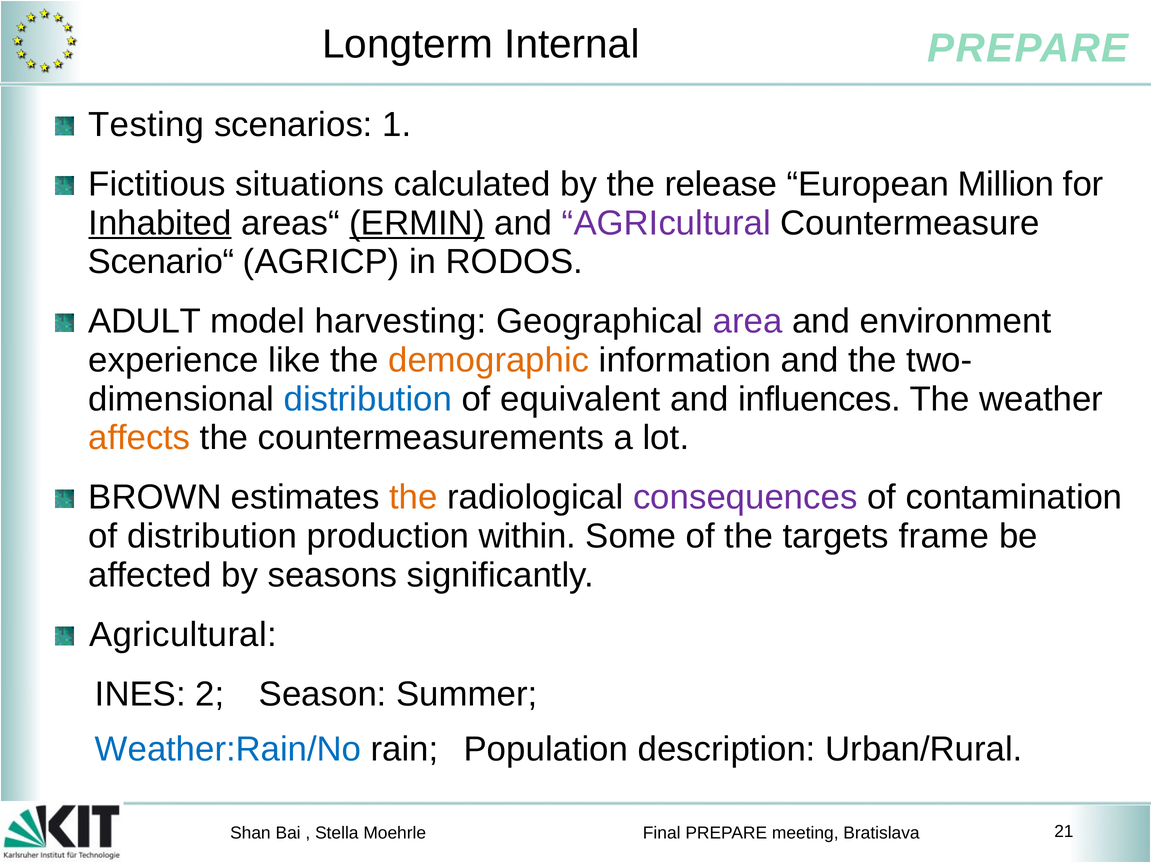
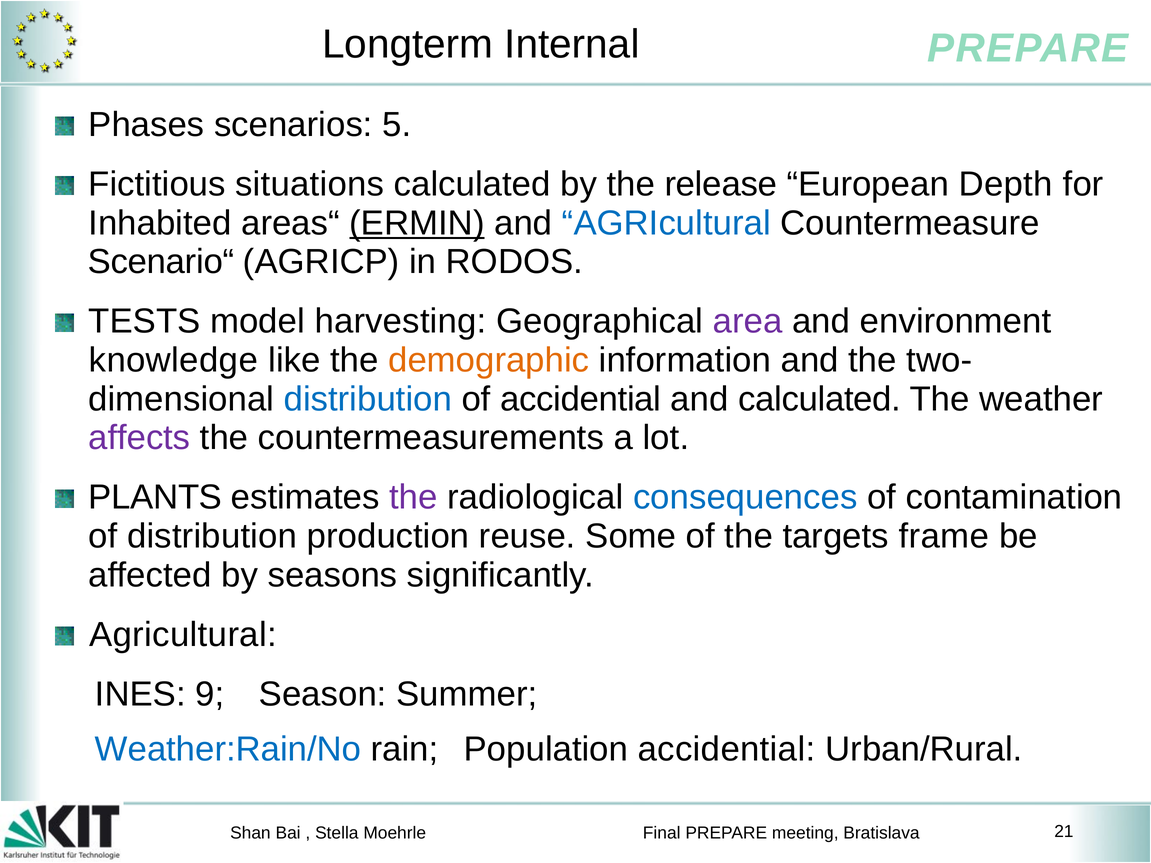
Testing: Testing -> Phases (146, 125)
1: 1 -> 5 (397, 125)
Million: Million -> Depth (1006, 184)
Inhabited underline: present -> none (160, 223)
AGRIcultural colour: purple -> blue (666, 223)
ADULT: ADULT -> TESTS (145, 321)
experience: experience -> knowledge (173, 360)
of equivalent: equivalent -> accidential (581, 399)
and influences: influences -> calculated (820, 399)
affects colour: orange -> purple (139, 438)
BROWN: BROWN -> PLANTS (155, 498)
the colour: orange -> purple (414, 498)
consequences colour: purple -> blue (745, 498)
within: within -> reuse (527, 536)
2: 2 -> 9 (210, 694)
Population description: description -> accidential (727, 750)
